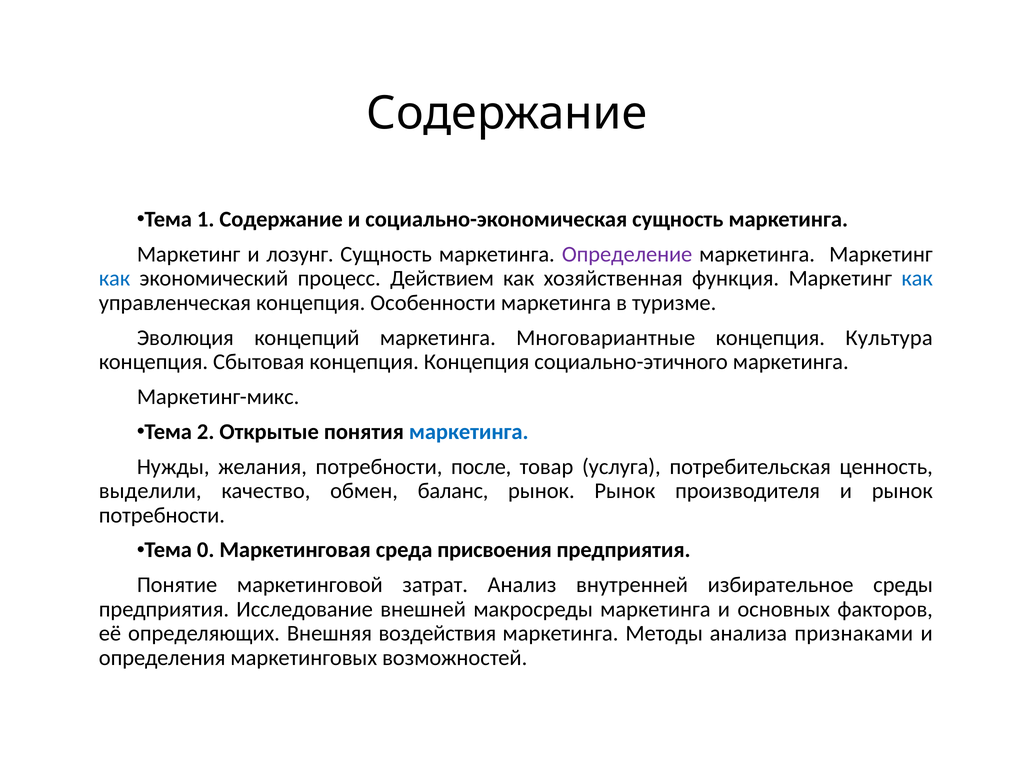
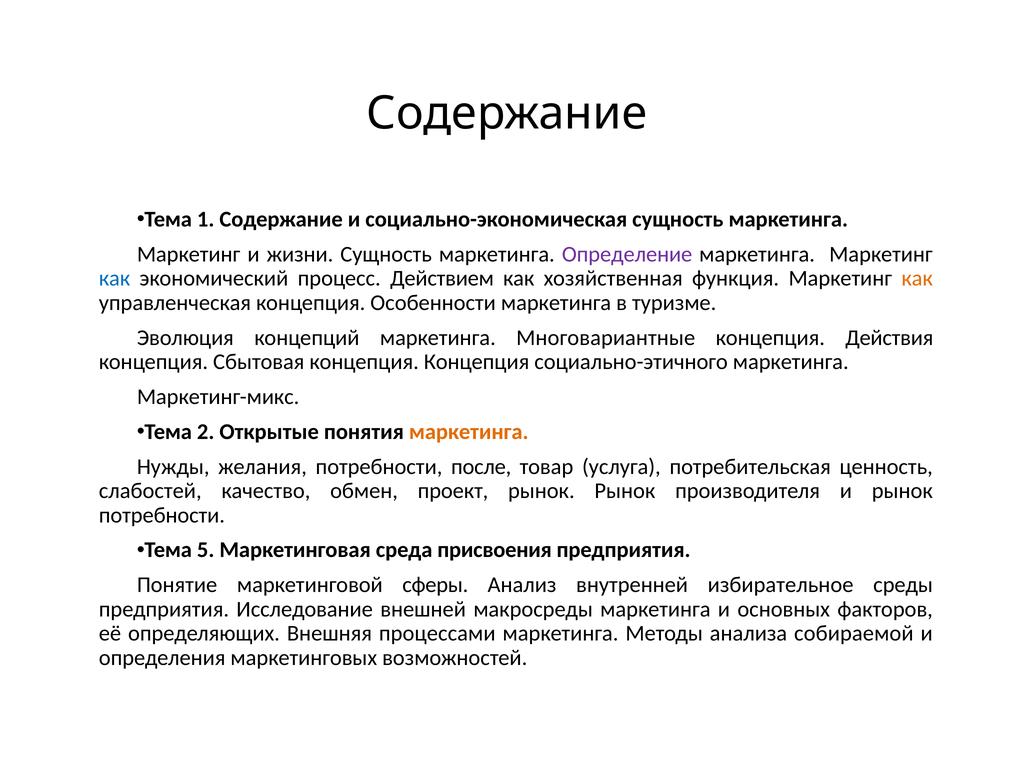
лозунг: лозунг -> жизни (300, 254)
как colour: blue -> orange (917, 279)
Культура: Культура -> Действия (889, 338)
маркетинга colour: blue -> orange (469, 432)
выделили: выделили -> слабостей (150, 491)
баланс: баланс -> проект (453, 491)
0: 0 -> 5 (206, 550)
затрат: затрат -> сферы (435, 585)
воздействия: воздействия -> процессами (437, 634)
признаками: признаками -> собираемой (854, 634)
